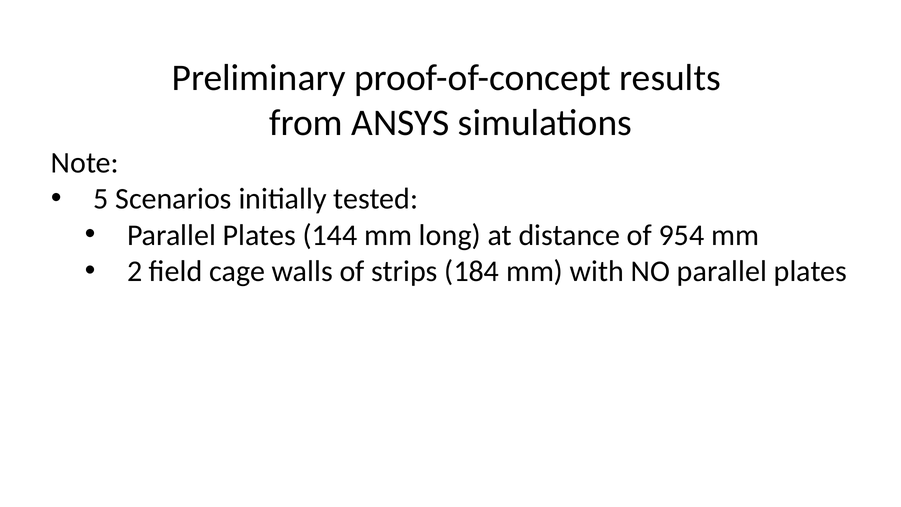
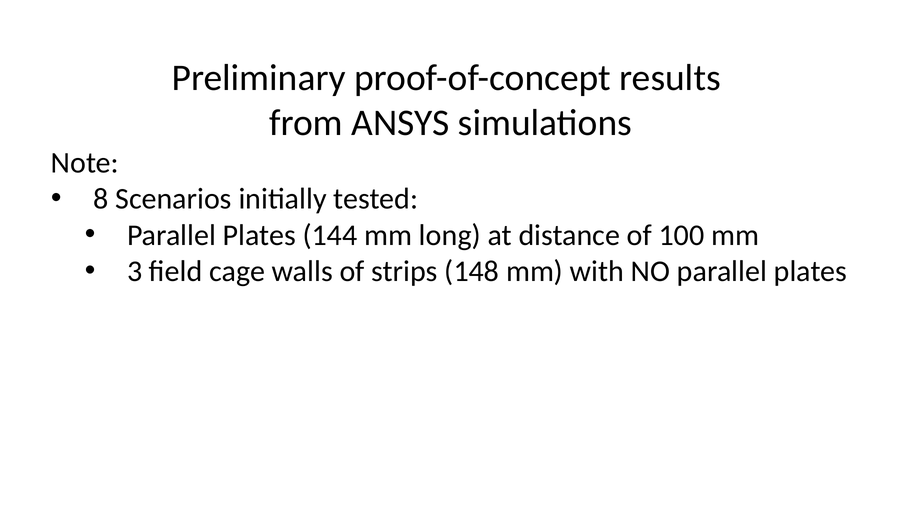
5: 5 -> 8 (101, 199)
954: 954 -> 100 (682, 235)
2: 2 -> 3 (135, 271)
184: 184 -> 148 (472, 271)
